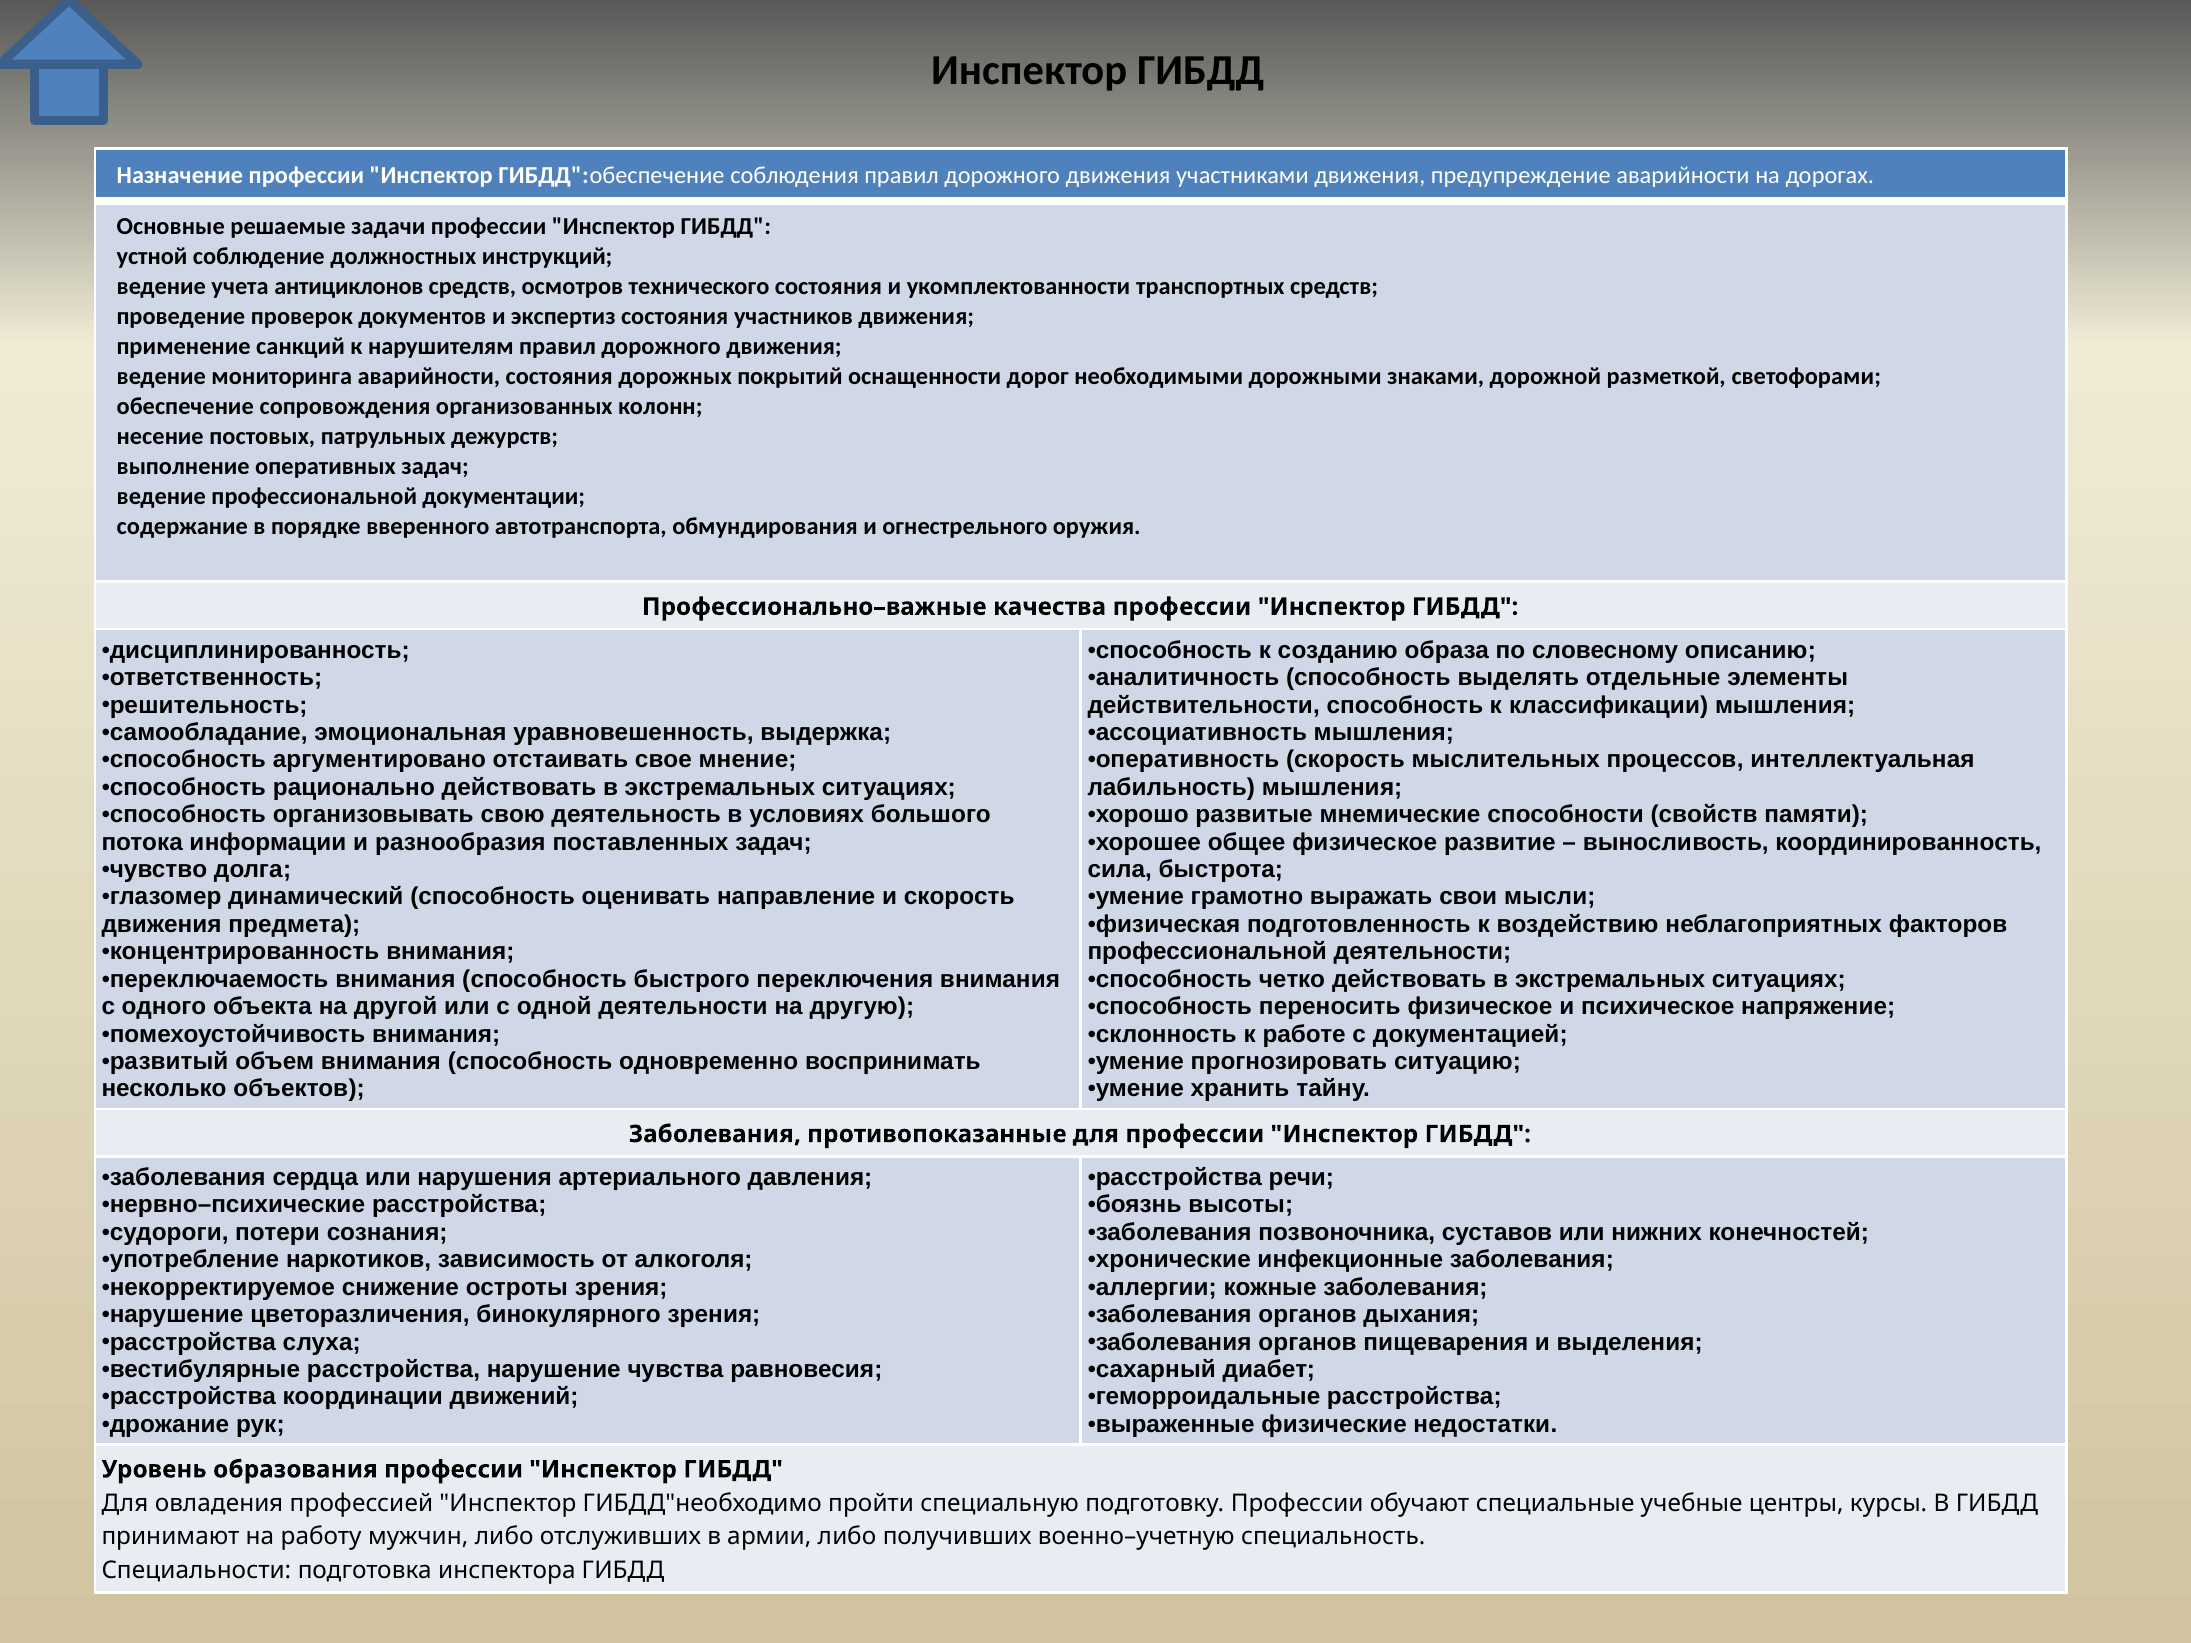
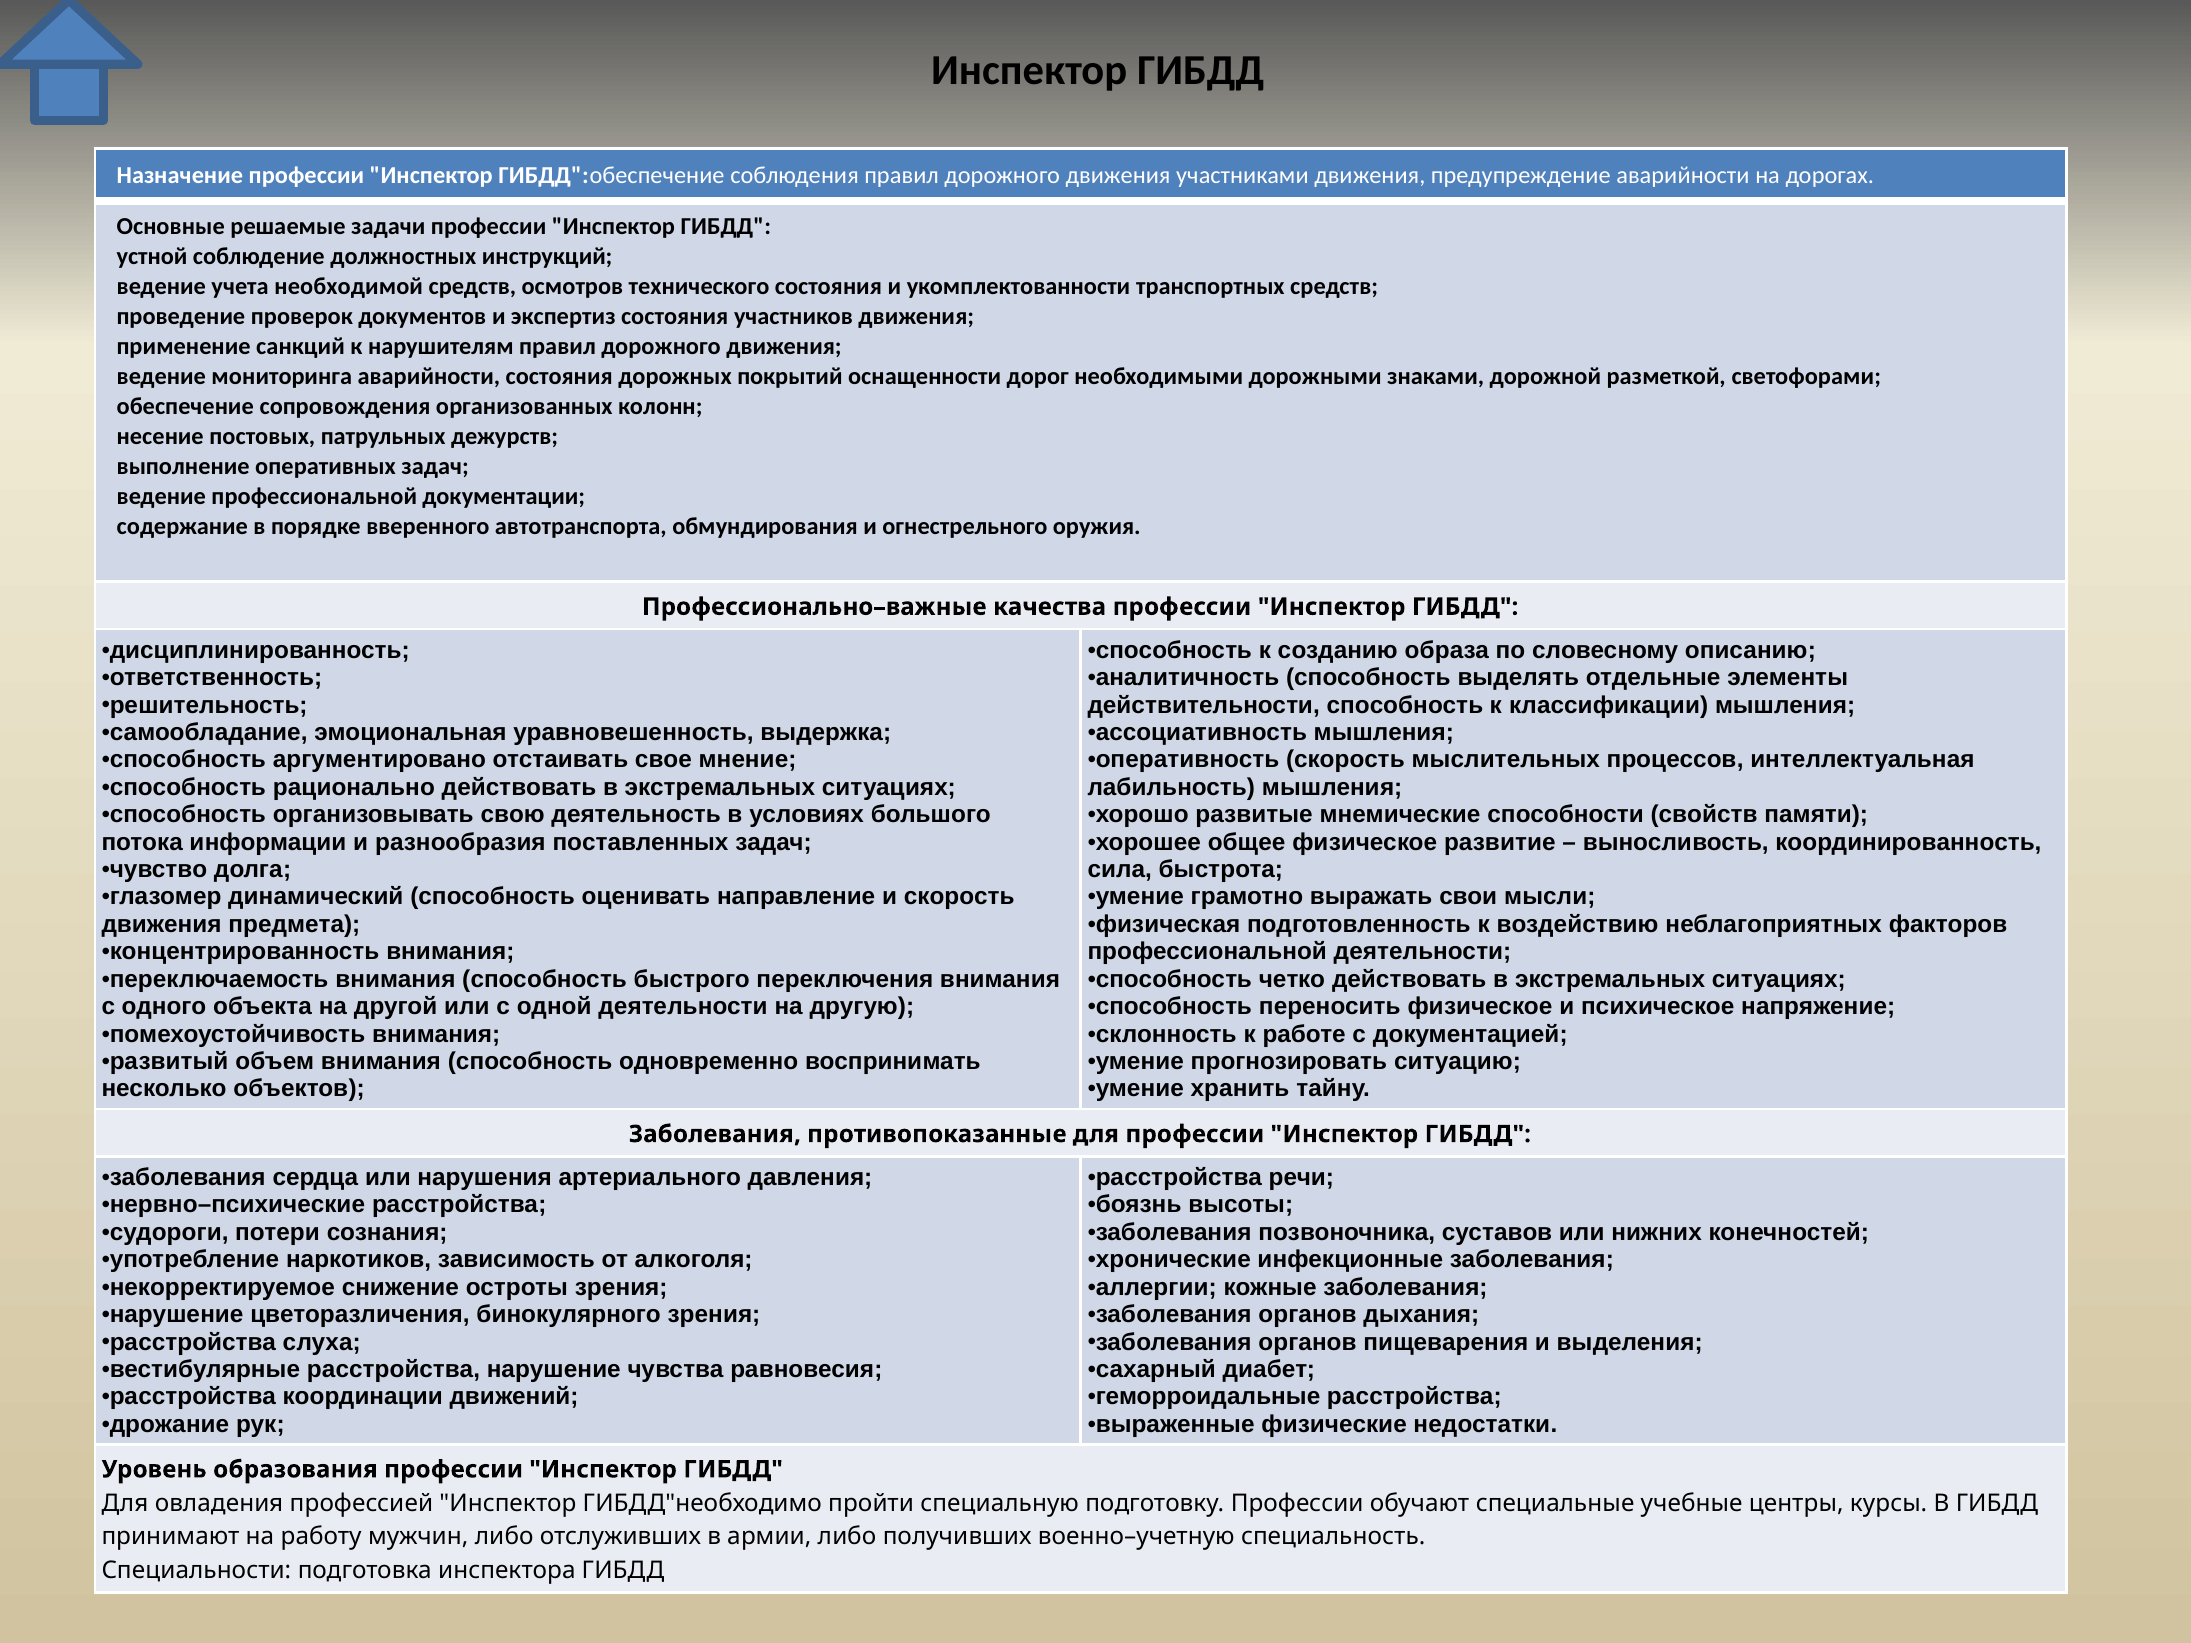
антициклонов: антициклонов -> необходимой (349, 287)
